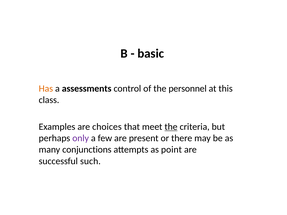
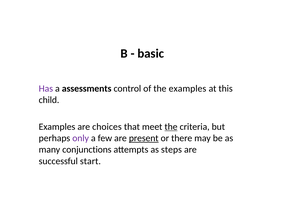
Has colour: orange -> purple (46, 89)
the personnel: personnel -> examples (187, 89)
class: class -> child (49, 100)
present underline: none -> present (144, 138)
point: point -> steps (171, 150)
such: such -> start (90, 161)
